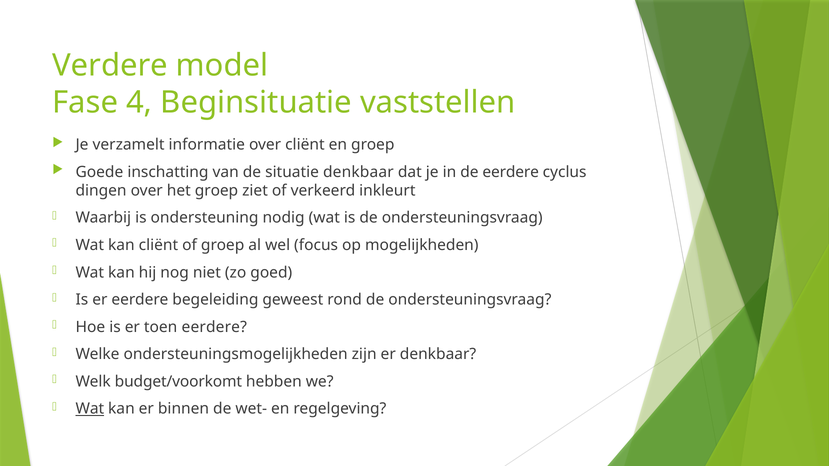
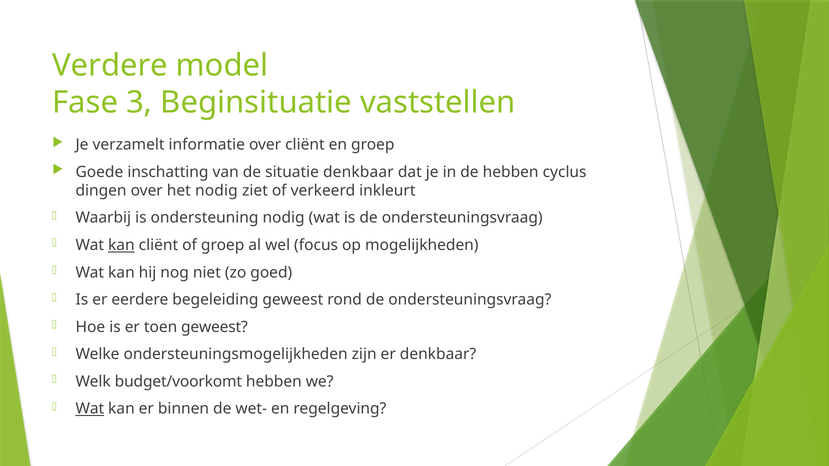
4: 4 -> 3 (139, 103)
de eerdere: eerdere -> hebben (511, 172)
het groep: groep -> nodig (216, 191)
kan underline: none -> present (121, 245)
toen eerdere: eerdere -> geweest (214, 327)
